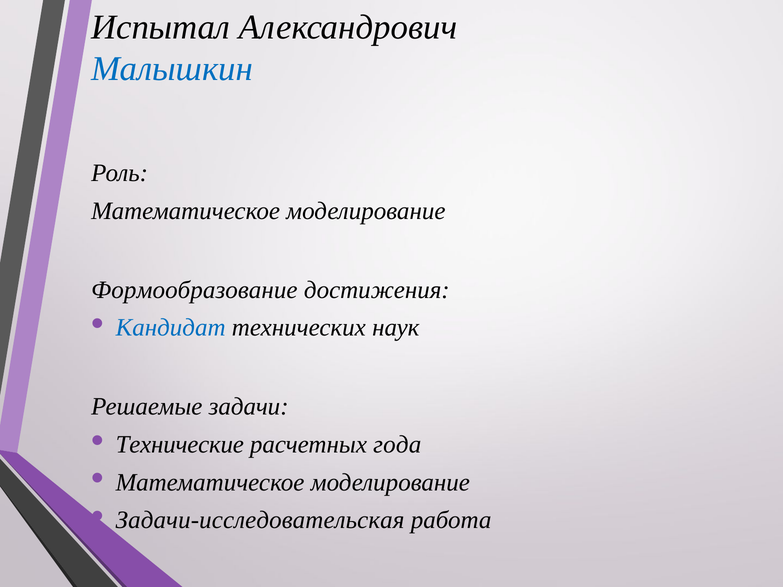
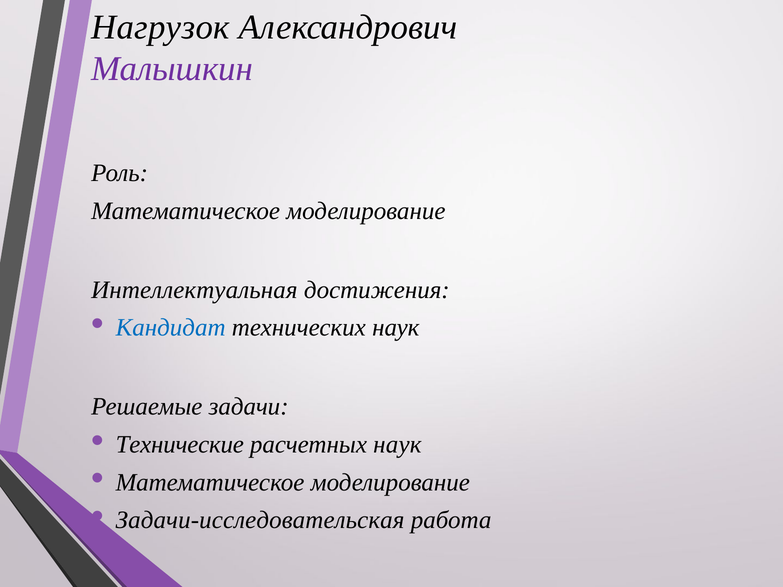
Испытал: Испытал -> Нагрузок (160, 27)
Малышкин colour: blue -> purple (172, 69)
Формообразование: Формообразование -> Интеллектуальная (194, 290)
расчетных года: года -> наук (397, 445)
